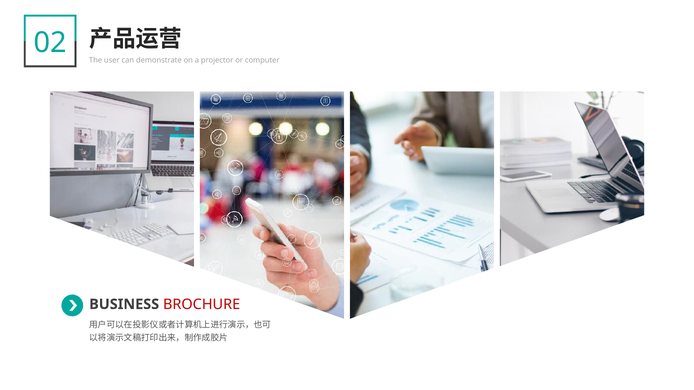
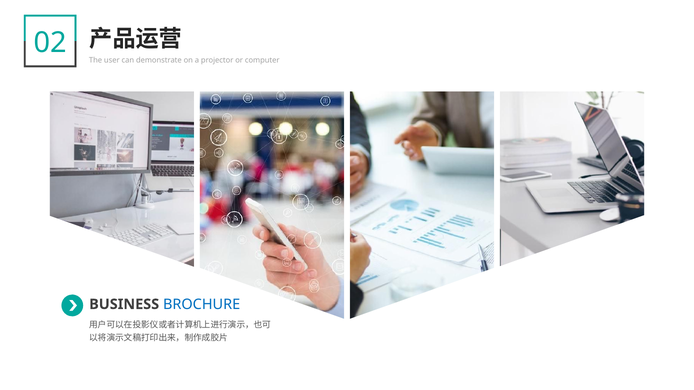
BROCHURE colour: red -> blue (202, 305)
